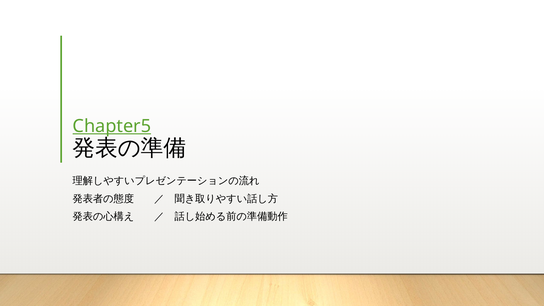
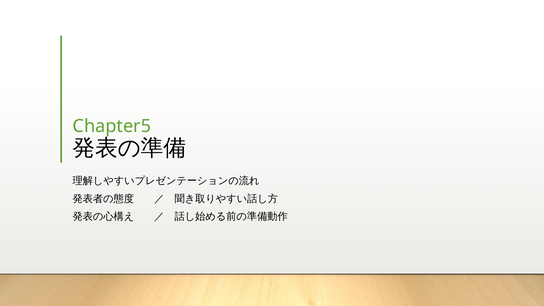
Chapter5 underline: present -> none (112, 126)
